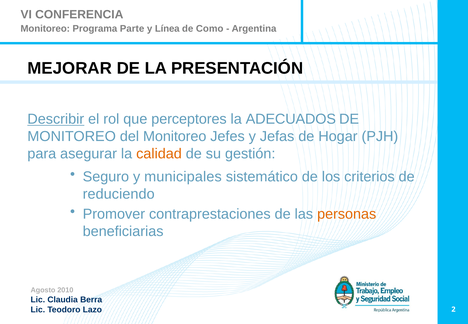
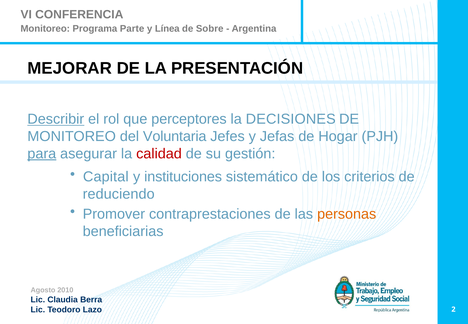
Como: Como -> Sobre (210, 29)
ADECUADOS: ADECUADOS -> DECISIONES (291, 119)
del Monitoreo: Monitoreo -> Voluntaria (175, 136)
para underline: none -> present (42, 154)
calidad colour: orange -> red (159, 154)
Seguro: Seguro -> Capital (106, 177)
municipales: municipales -> instituciones (183, 177)
